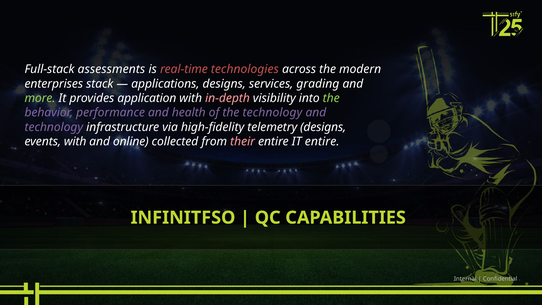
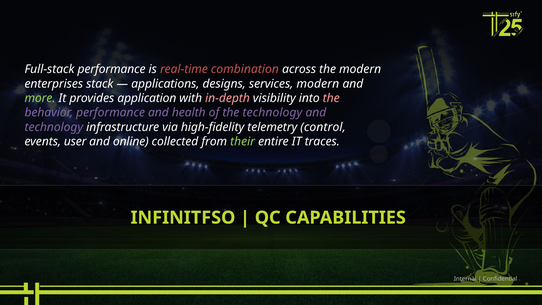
Full-stack assessments: assessments -> performance (112, 69)
technologies: technologies -> combination (245, 69)
services grading: grading -> modern (318, 84)
the colour: light green -> pink (331, 98)
telemetry designs: designs -> control (323, 127)
events with: with -> user (75, 141)
their colour: pink -> light green (243, 141)
IT entire: entire -> traces (322, 141)
